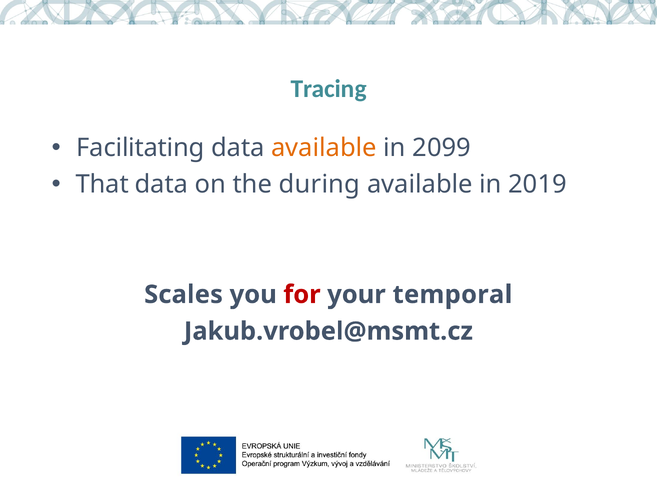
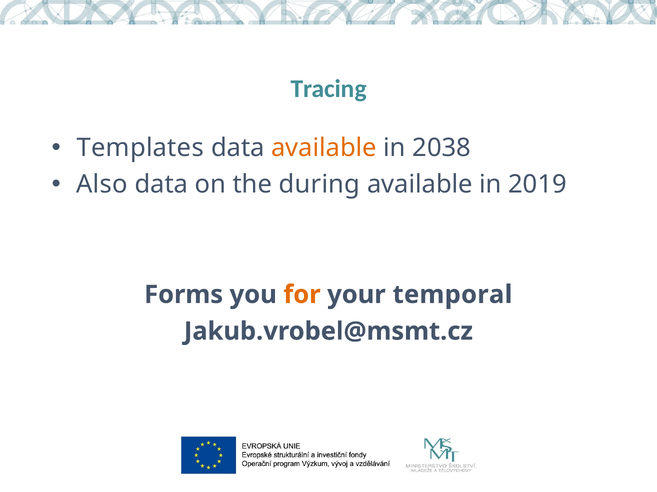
Facilitating: Facilitating -> Templates (140, 148)
2099: 2099 -> 2038 (442, 148)
That: That -> Also (102, 185)
Scales: Scales -> Forms (184, 295)
for colour: red -> orange (302, 295)
